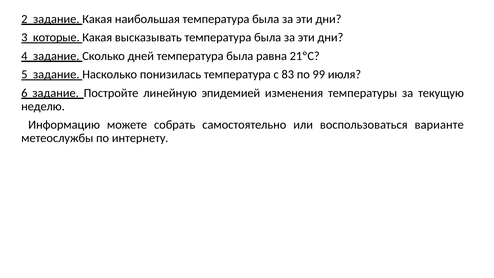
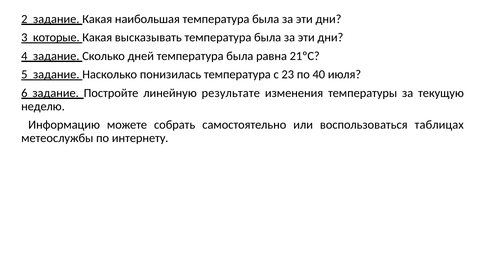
83: 83 -> 23 (288, 74)
99: 99 -> 40 (319, 74)
эпидемией: эпидемией -> результате (231, 93)
варианте: варианте -> таблицах (439, 125)
